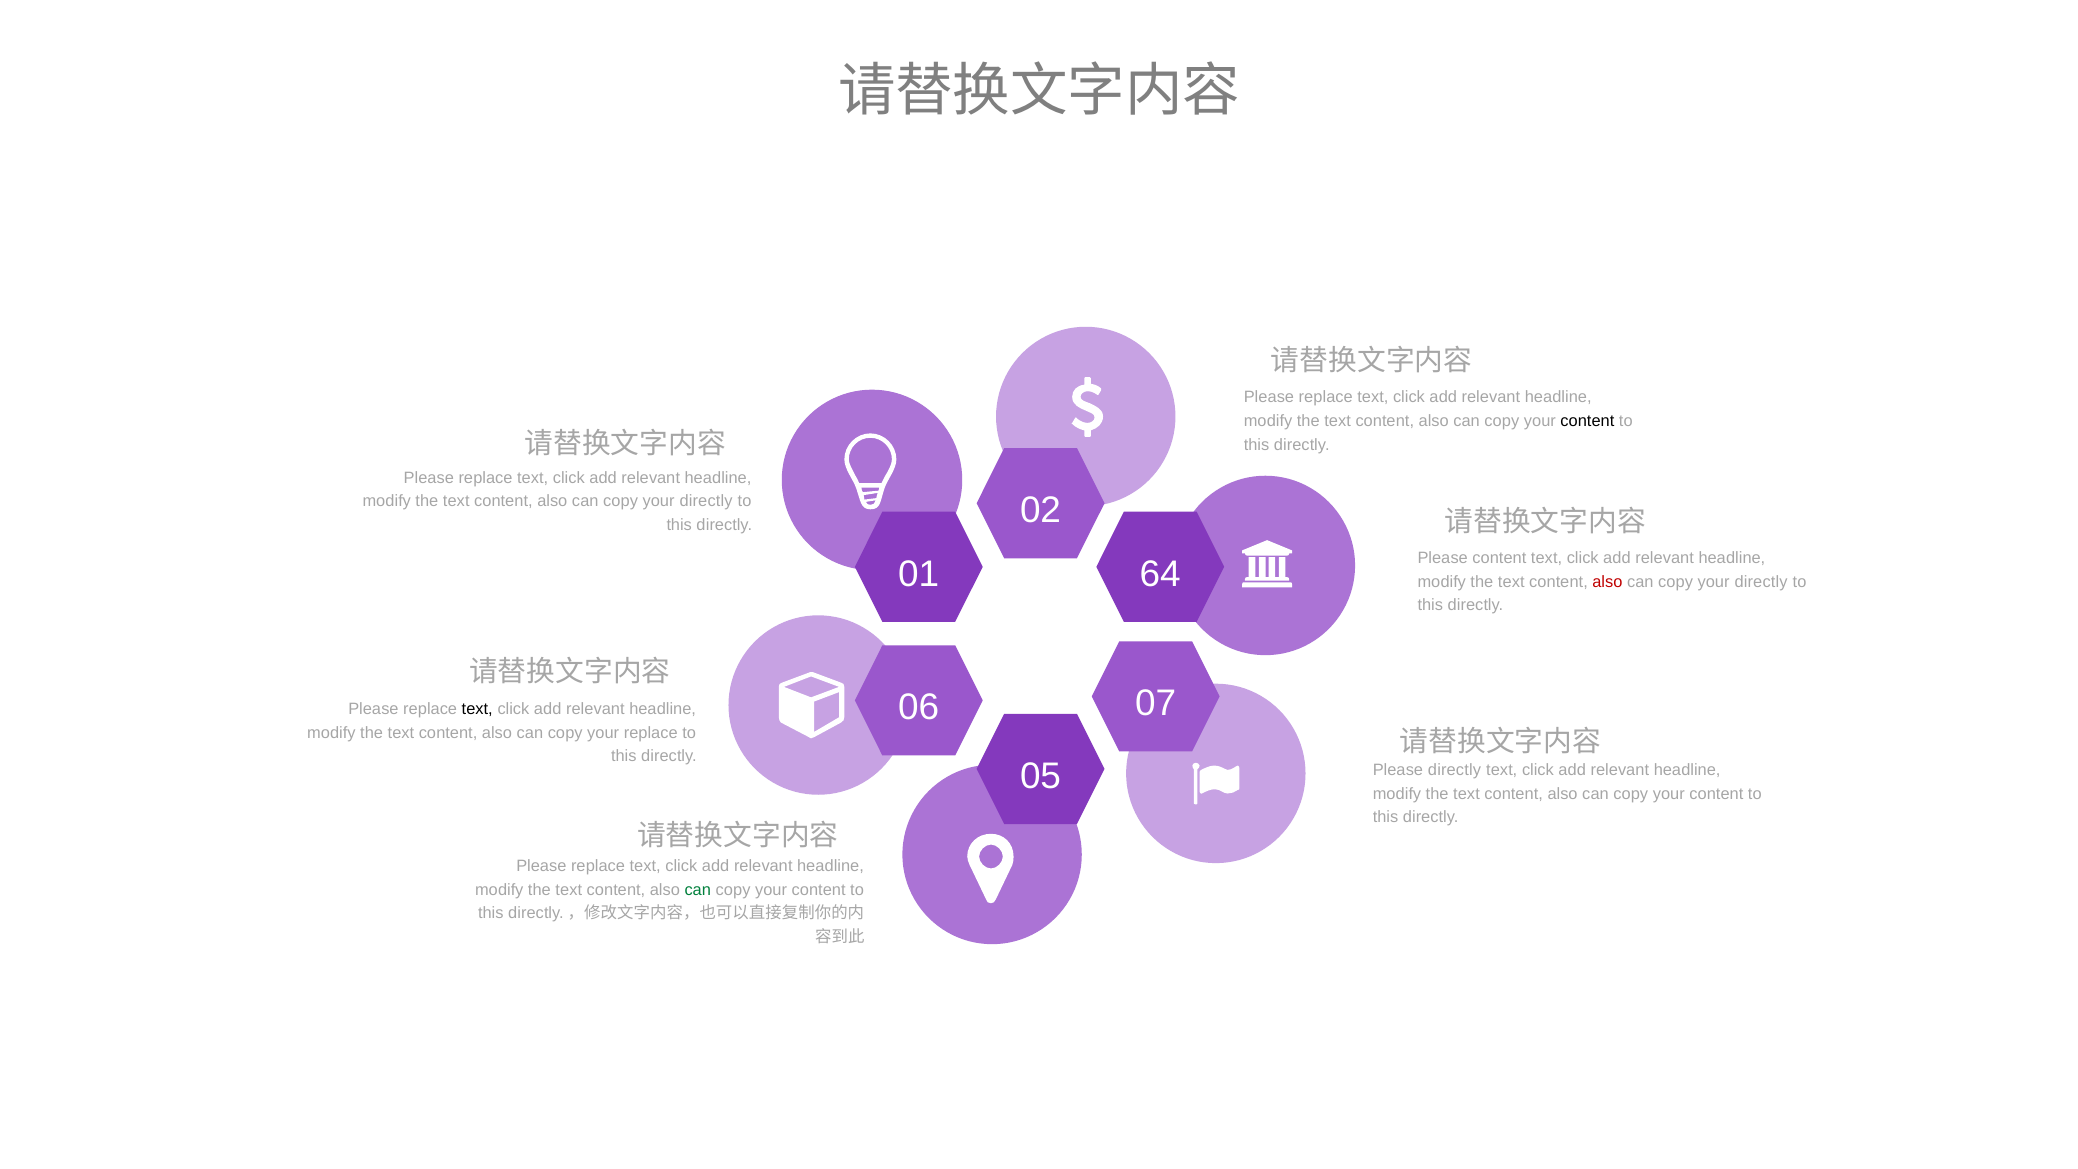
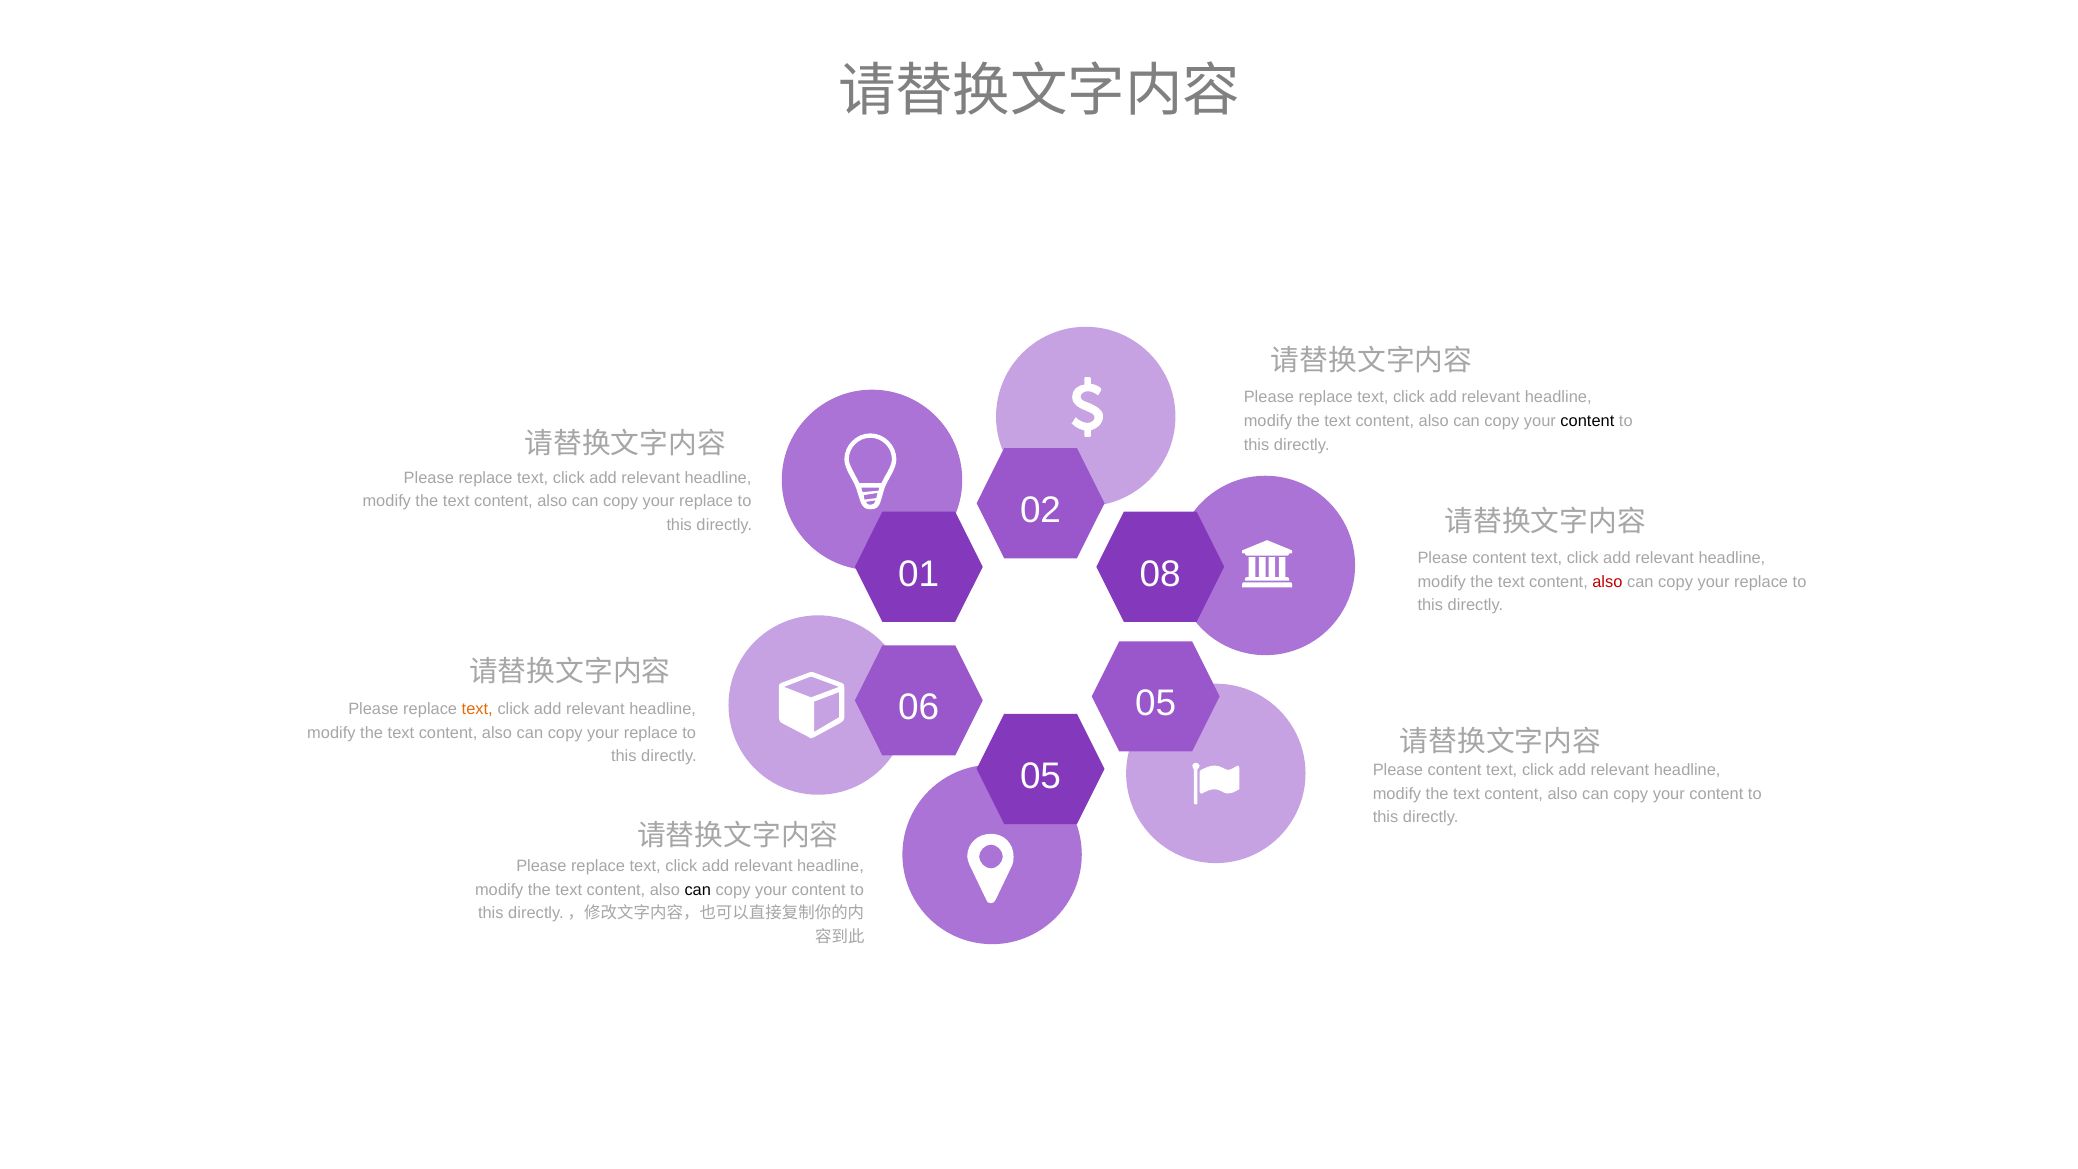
directly: directly -> replace (706, 501)
64: 64 -> 08 (1160, 574)
directly: directly -> replace (1761, 582)
06 07: 07 -> 05 (1156, 703)
text colour: black -> orange (477, 709)
directly: directly -> content (1455, 770)
can colour: green -> black (698, 890)
